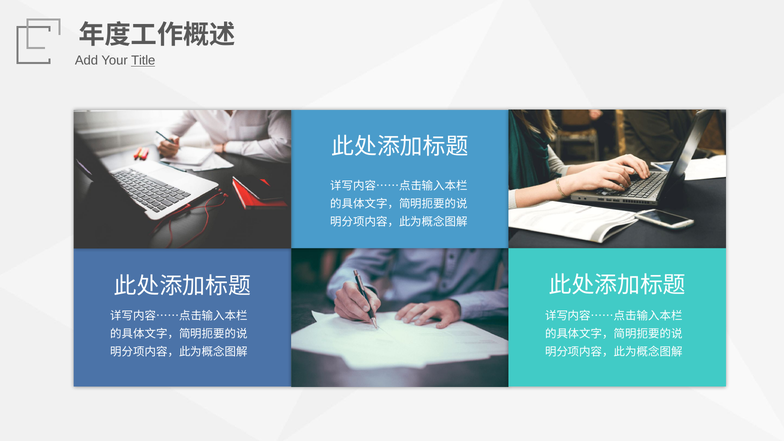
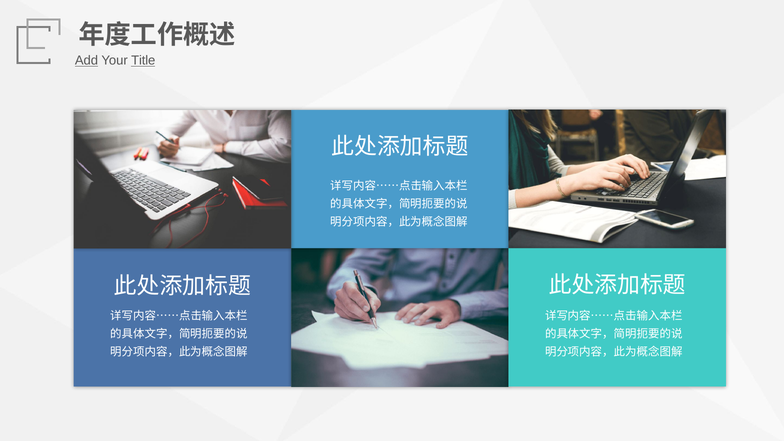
Add underline: none -> present (87, 61)
